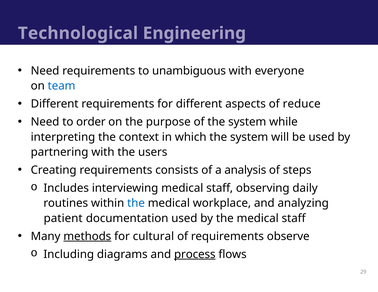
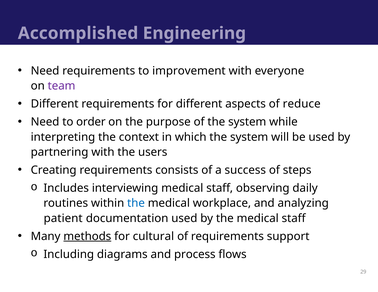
Technological: Technological -> Accomplished (78, 33)
unambiguous: unambiguous -> improvement (189, 71)
team colour: blue -> purple (62, 86)
analysis: analysis -> success (245, 170)
observe: observe -> support (288, 236)
process underline: present -> none (195, 254)
